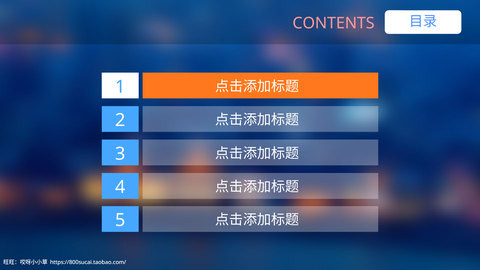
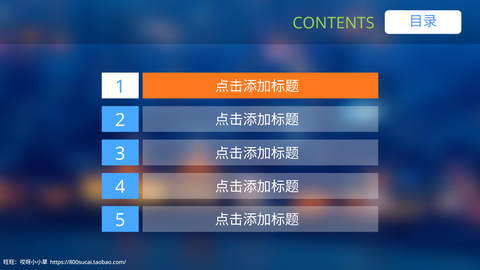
CONTENTS colour: pink -> light green (334, 23)
